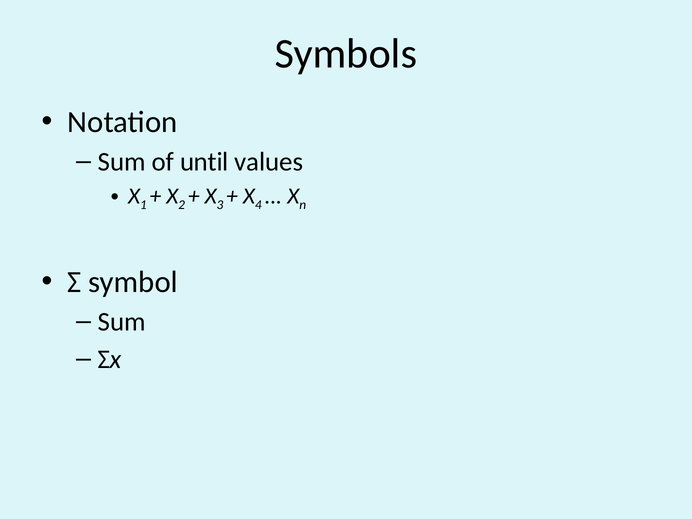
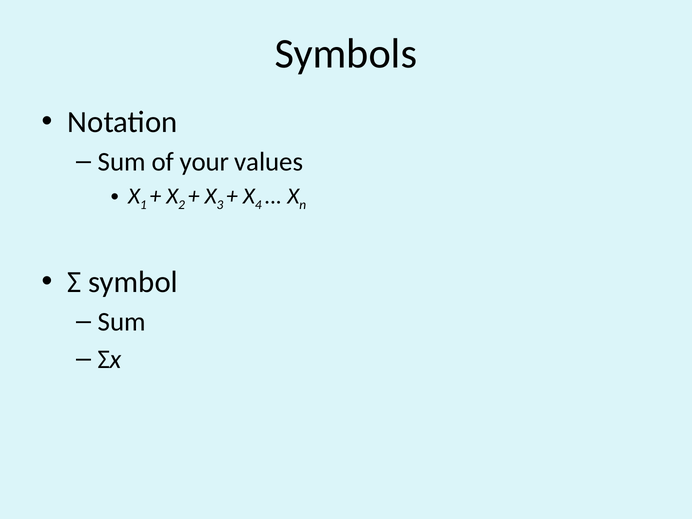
until: until -> your (204, 162)
